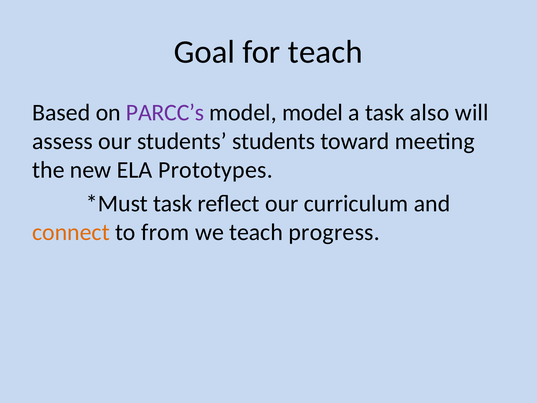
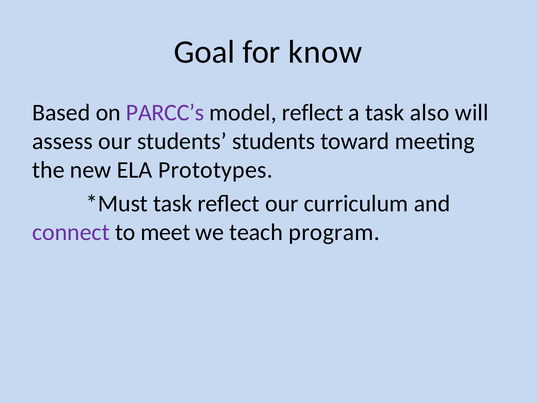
for teach: teach -> know (325, 52)
model model: model -> reflect (313, 113)
connect colour: orange -> purple (71, 232)
from: from -> meet (165, 232)
progress: progress -> program (334, 232)
